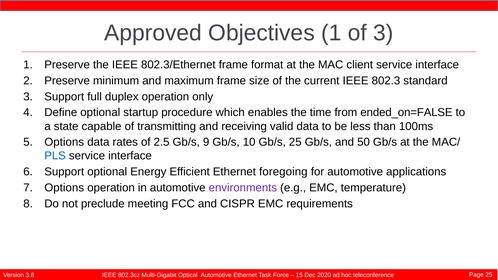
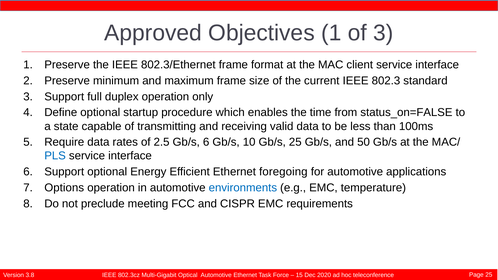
ended_on=FALSE: ended_on=FALSE -> status_on=FALSE (406, 113)
5 Options: Options -> Require (64, 142)
Gb/s 9: 9 -> 6 (206, 142)
environments colour: purple -> blue (243, 188)
